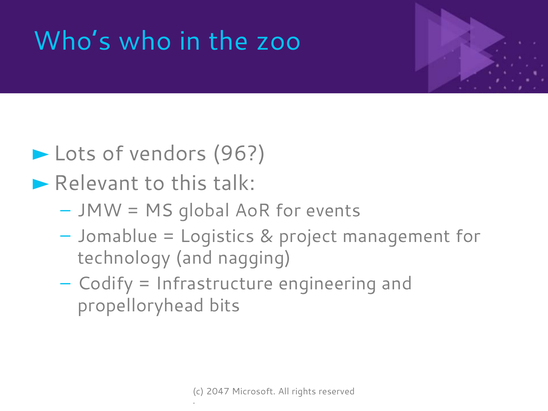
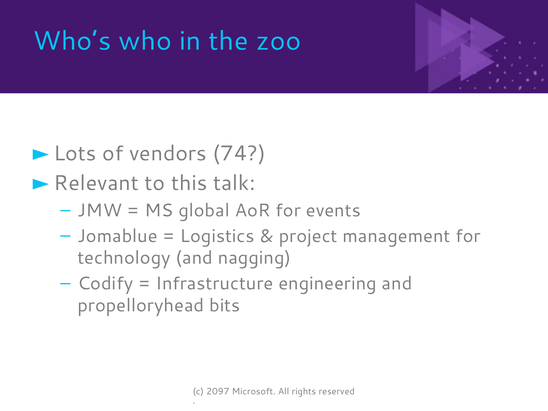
96: 96 -> 74 (239, 153)
2047: 2047 -> 2097 (218, 392)
